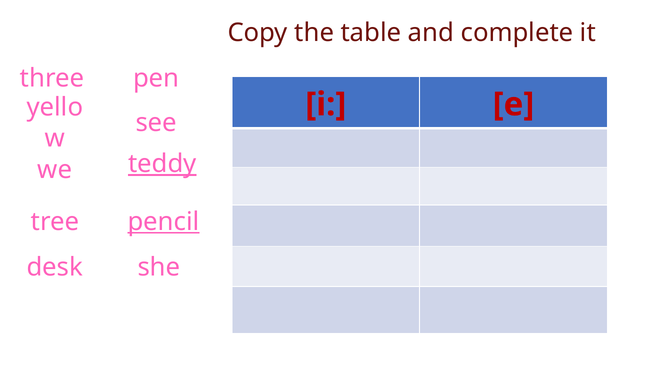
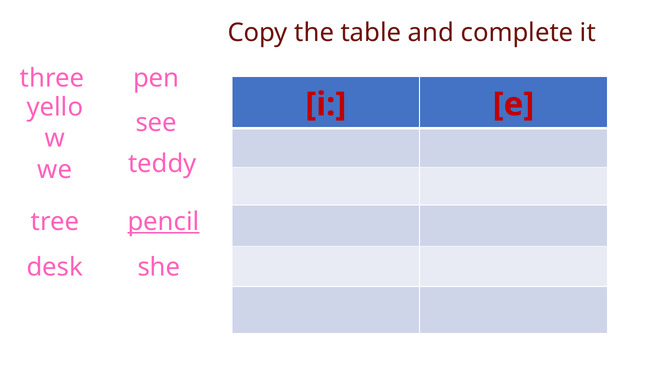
teddy underline: present -> none (162, 164)
